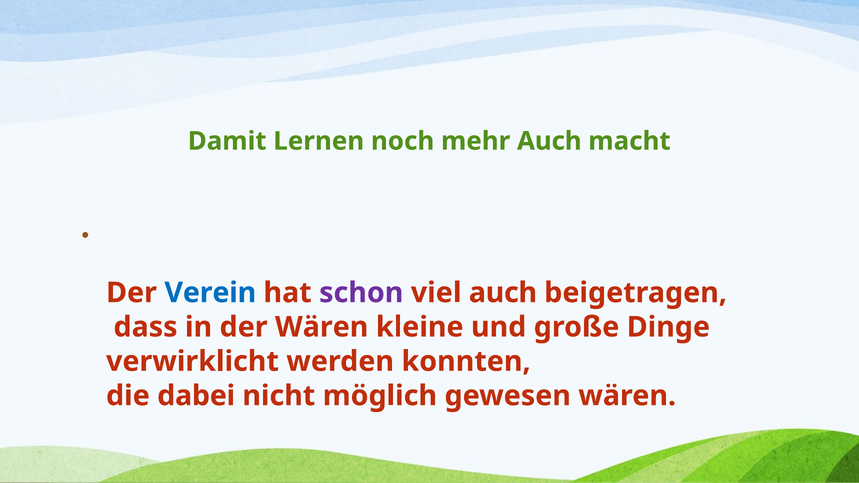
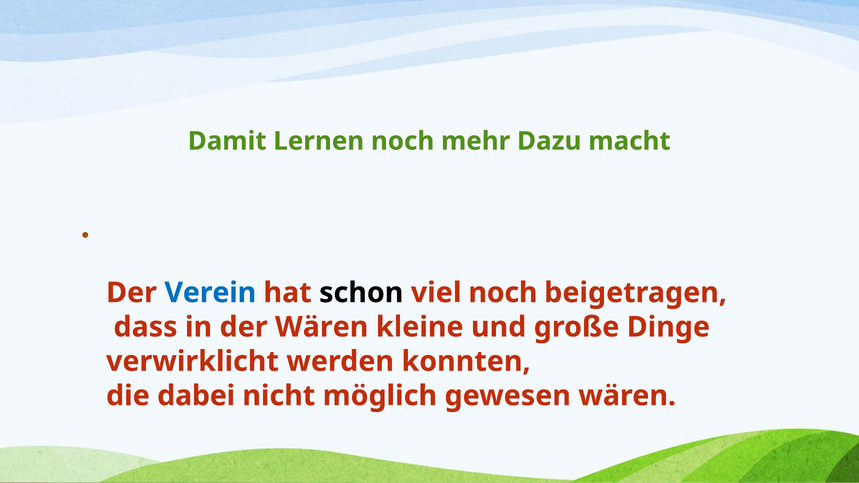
mehr Auch: Auch -> Dazu (549, 141)
schon colour: purple -> black (361, 293)
viel auch: auch -> noch (503, 293)
